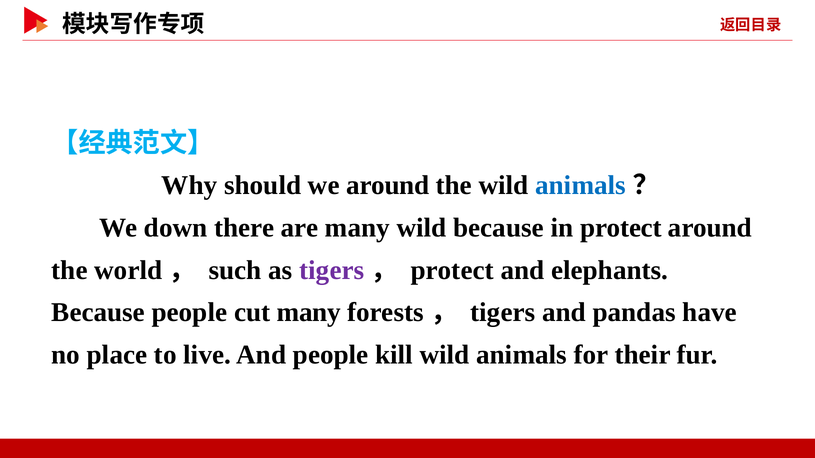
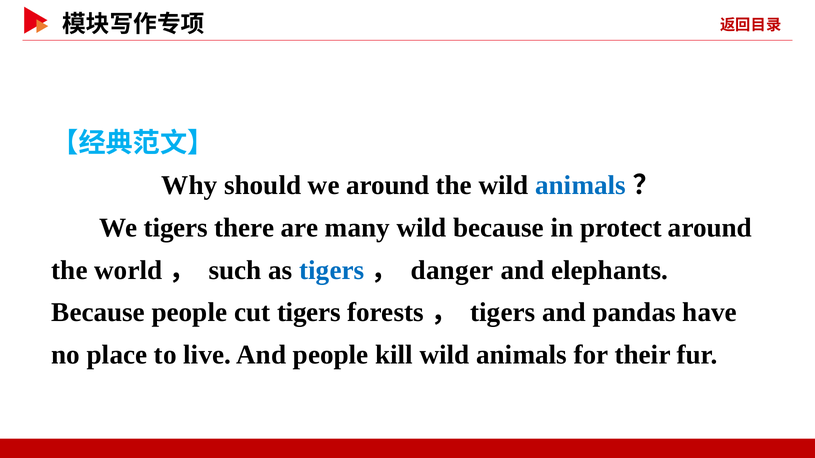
We down: down -> tigers (176, 228)
tigers colour: purple -> blue (332, 270)
protect: protect -> danger (452, 270)
cut many: many -> tigers (309, 313)
